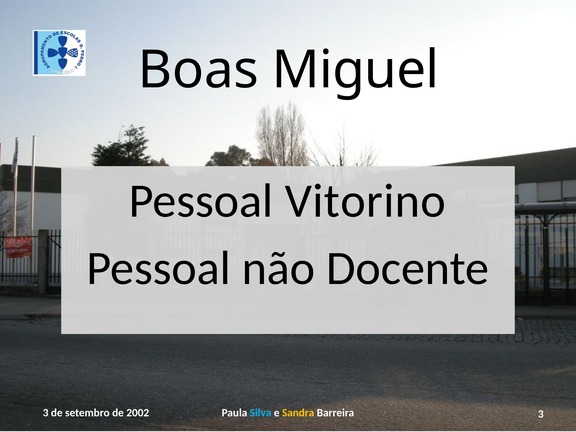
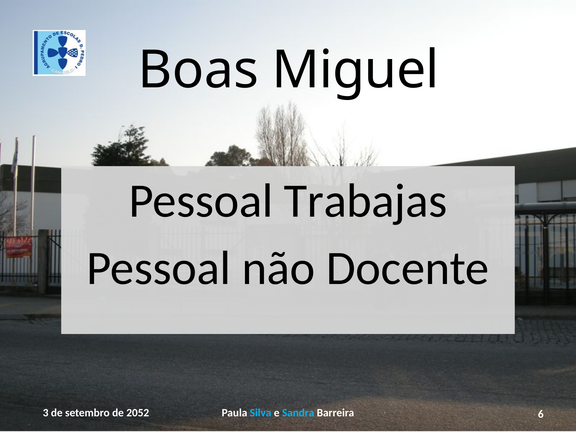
Vitorino: Vitorino -> Trabajas (366, 201)
2002: 2002 -> 2052 (138, 413)
Sandra colour: yellow -> light blue (298, 413)
Barreira 3: 3 -> 6 (541, 414)
